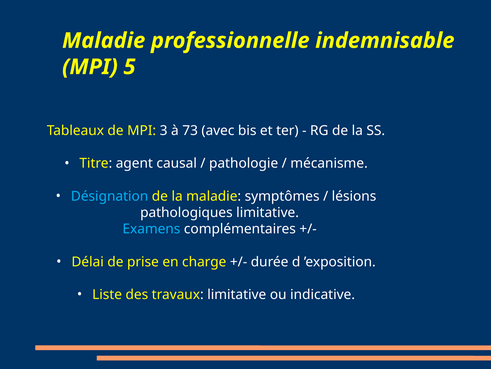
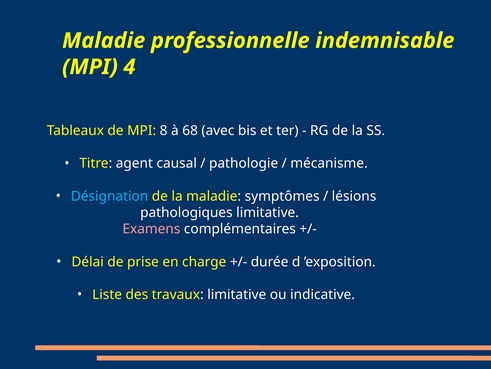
5: 5 -> 4 (129, 67)
3: 3 -> 8 (164, 130)
73: 73 -> 68 (190, 130)
Examens colour: light blue -> pink (151, 229)
